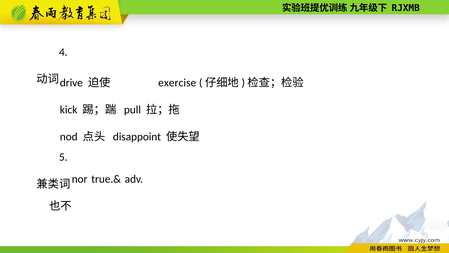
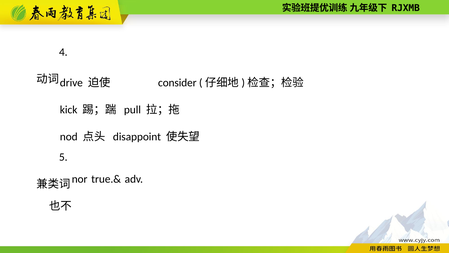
exercise: exercise -> consider (177, 83)
